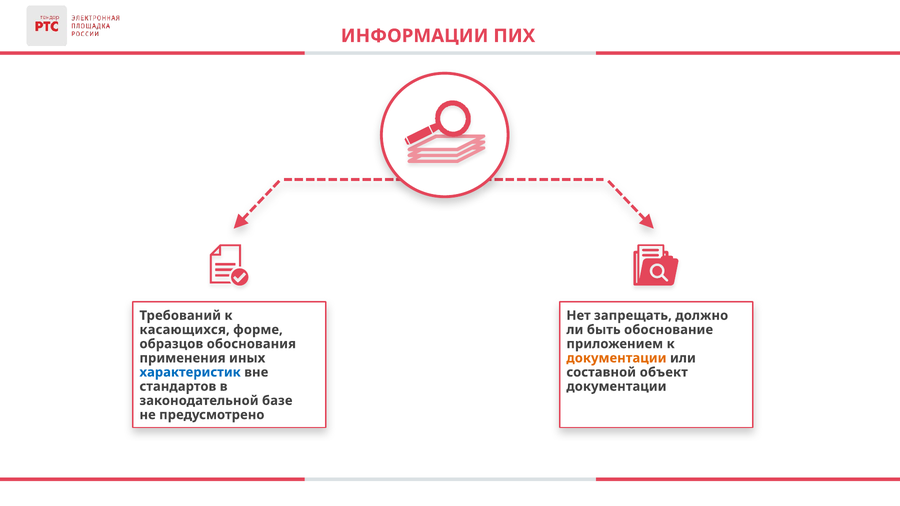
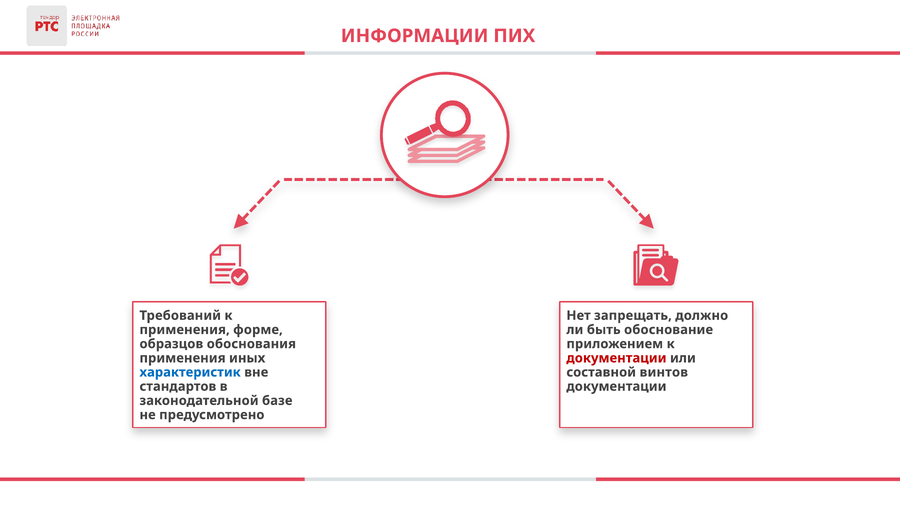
касающихся: касающихся -> применения (185, 330)
документации colour: orange -> red (616, 358)
объект: объект -> винтов (664, 372)
